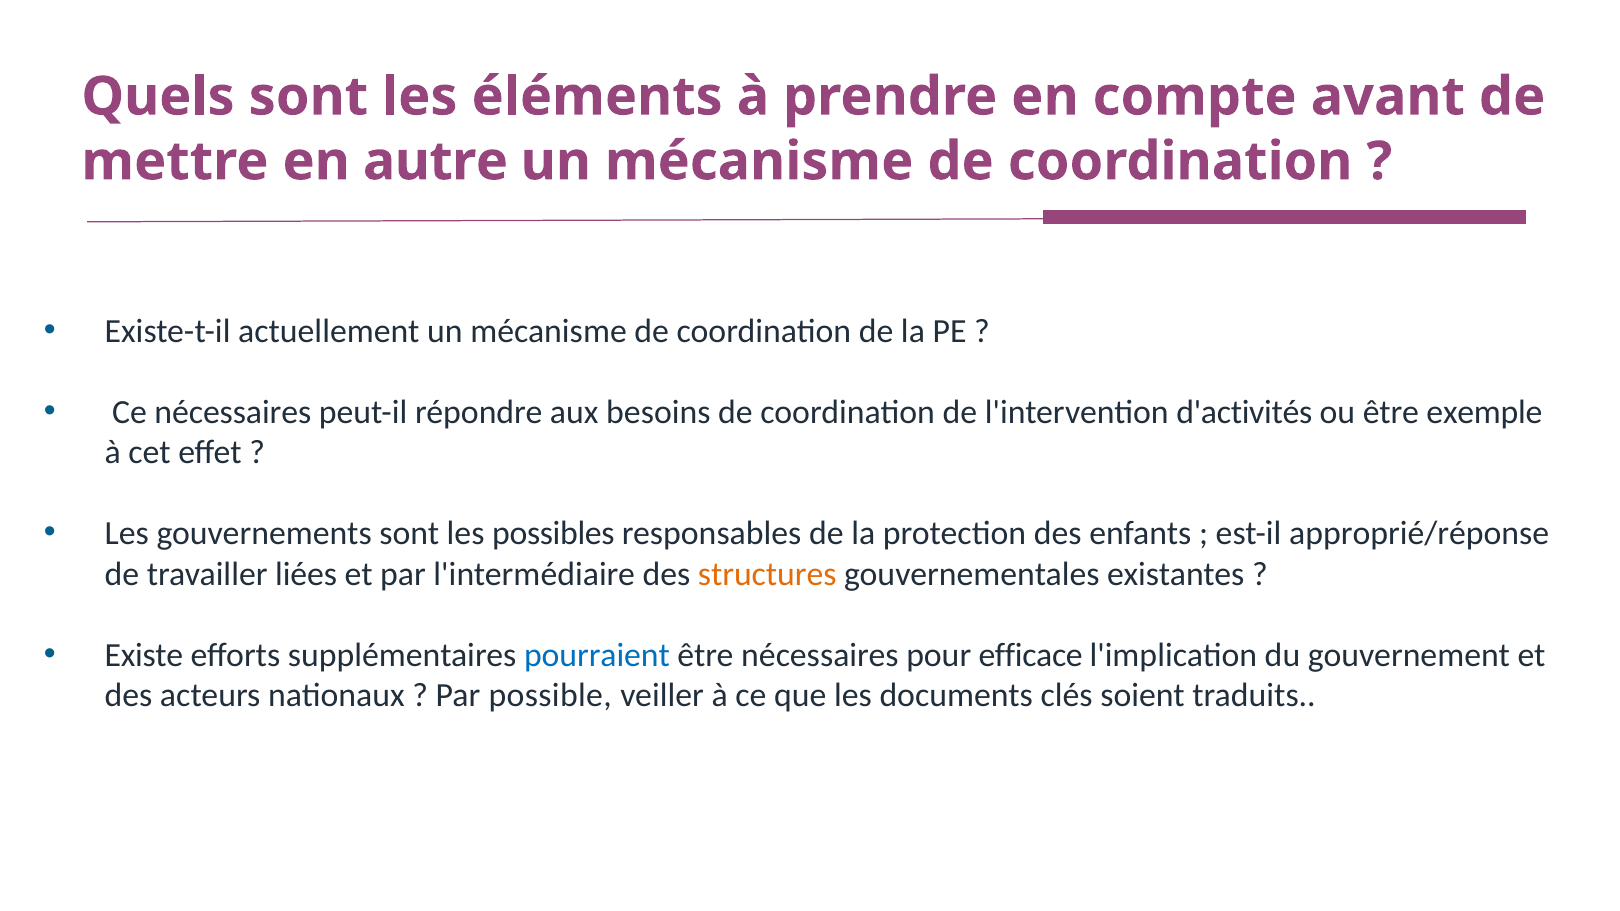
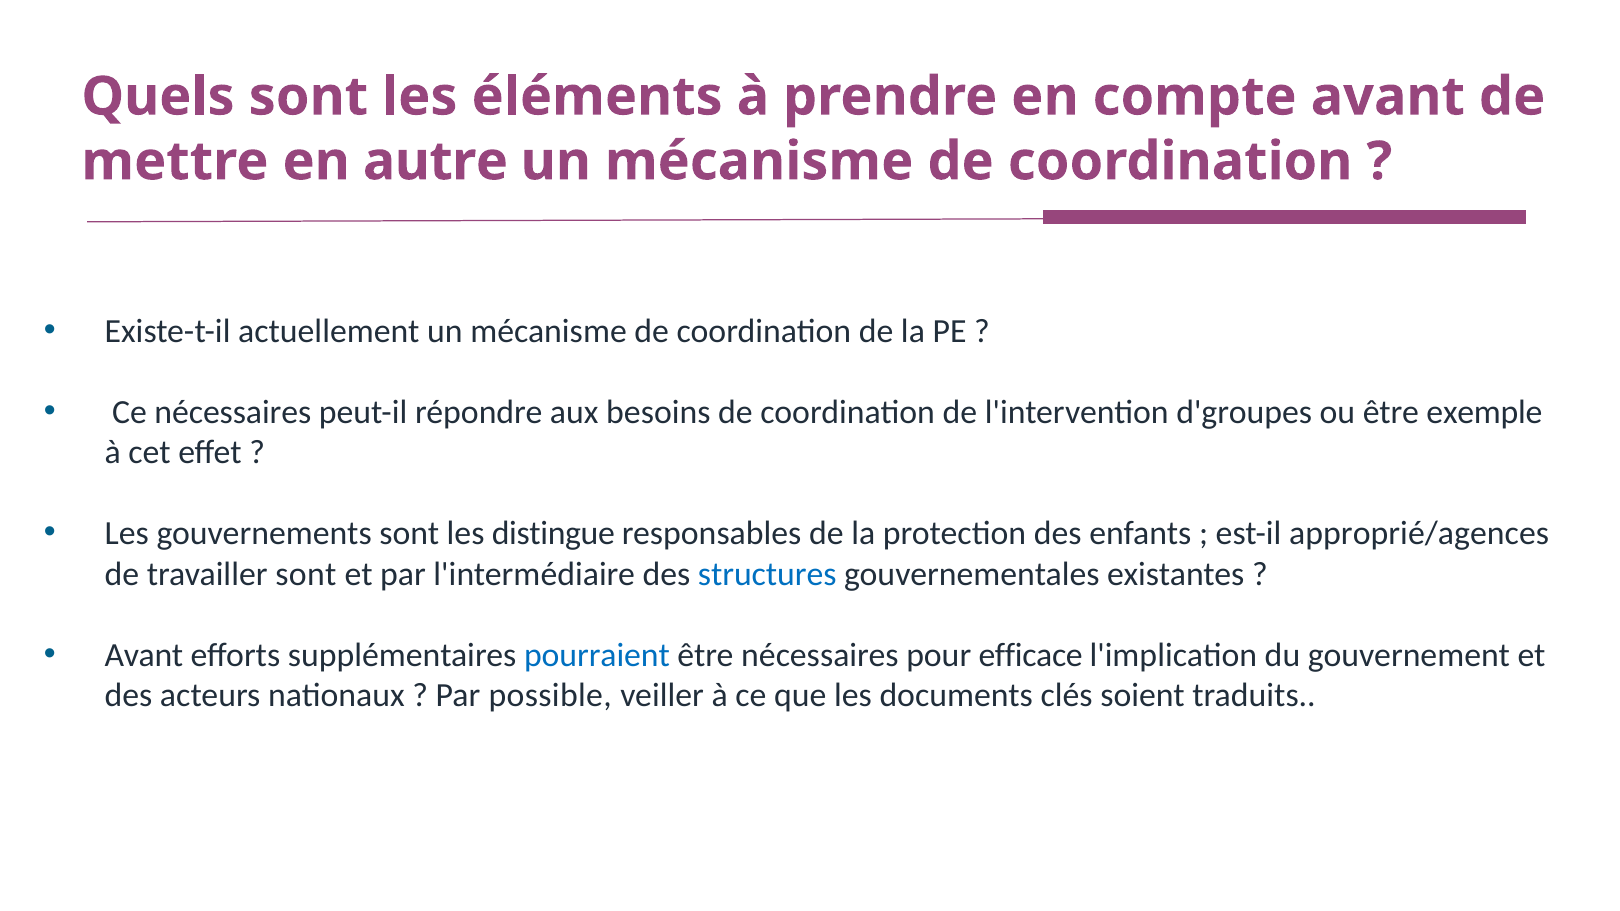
d'activités: d'activités -> d'groupes (1244, 412)
possibles: possibles -> distingue (553, 534)
approprié/réponse: approprié/réponse -> approprié/agences (1419, 534)
travailler liées: liées -> sont (306, 574)
structures colour: orange -> blue (767, 574)
Existe: Existe -> Avant (144, 655)
